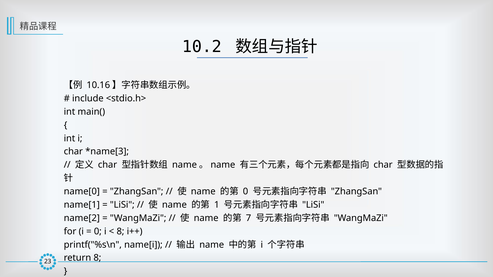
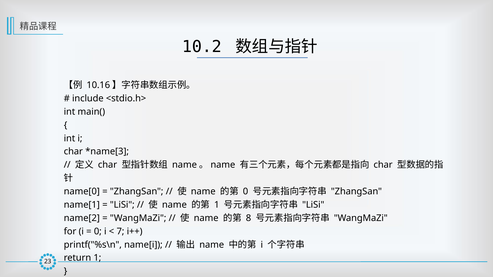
7: 7 -> 8 (249, 218)
8: 8 -> 7 (120, 232)
return 8: 8 -> 1 (97, 258)
